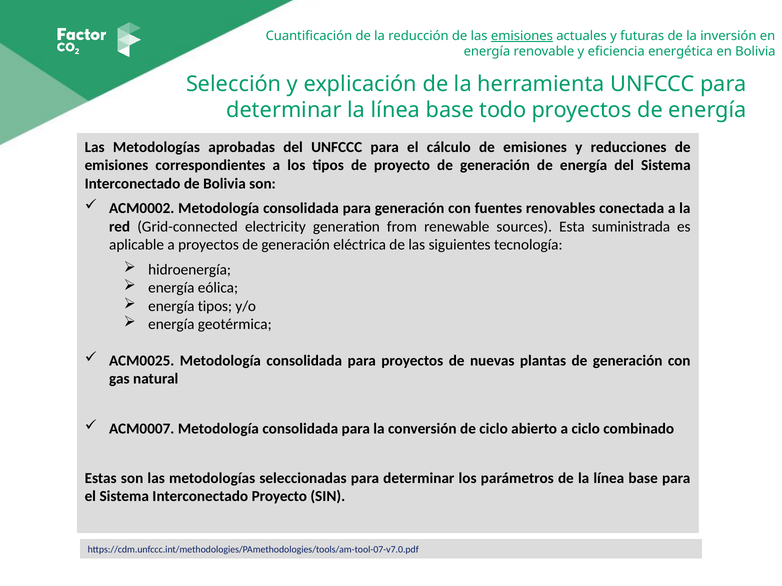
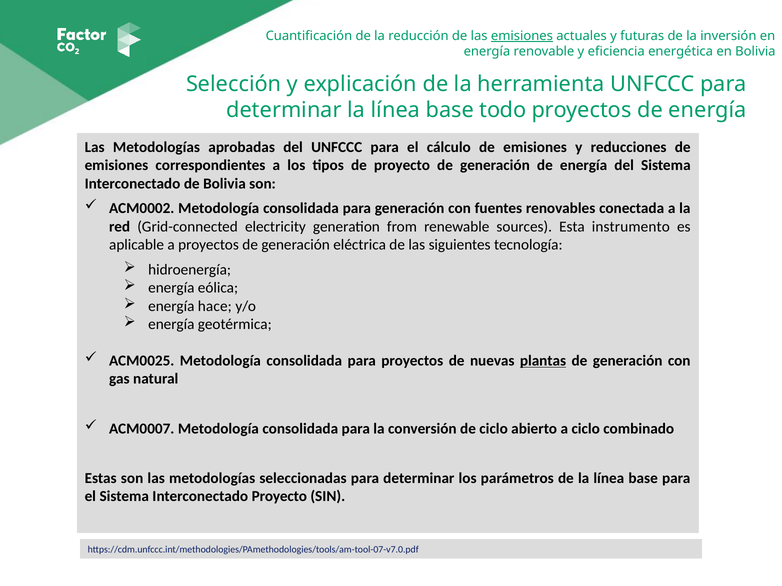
suministrada: suministrada -> instrumento (631, 227)
energía tipos: tipos -> hace (215, 306)
plantas underline: none -> present (543, 361)
